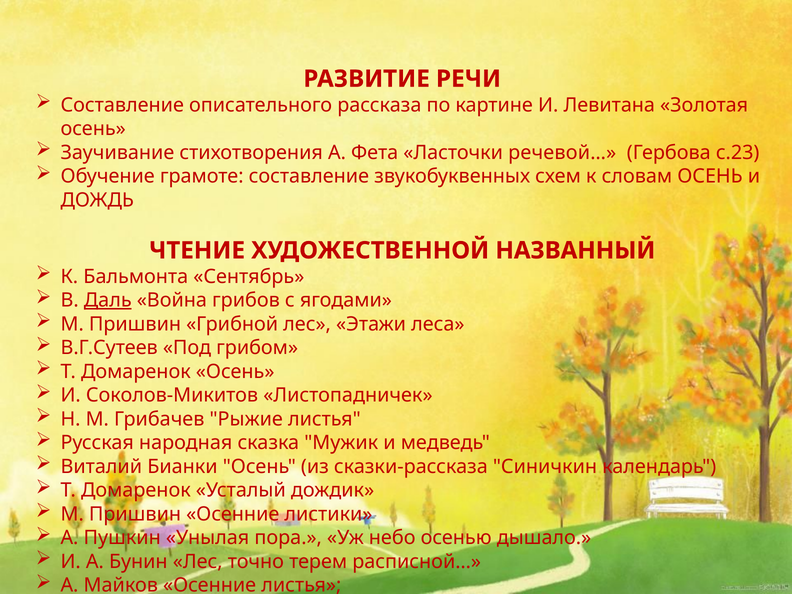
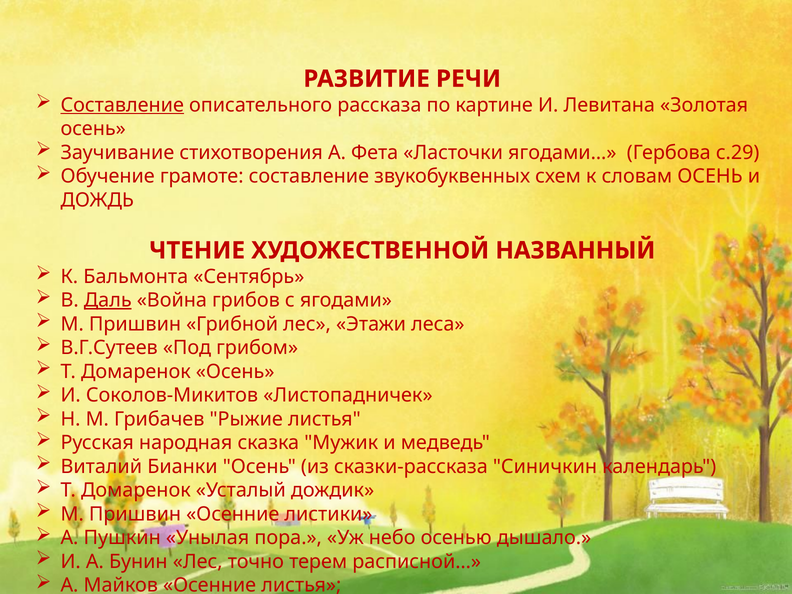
Составление underline: none -> present (122, 105)
речевой…: речевой… -> ягодами… (562, 152)
с.23: с.23 -> с.29 (738, 152)
